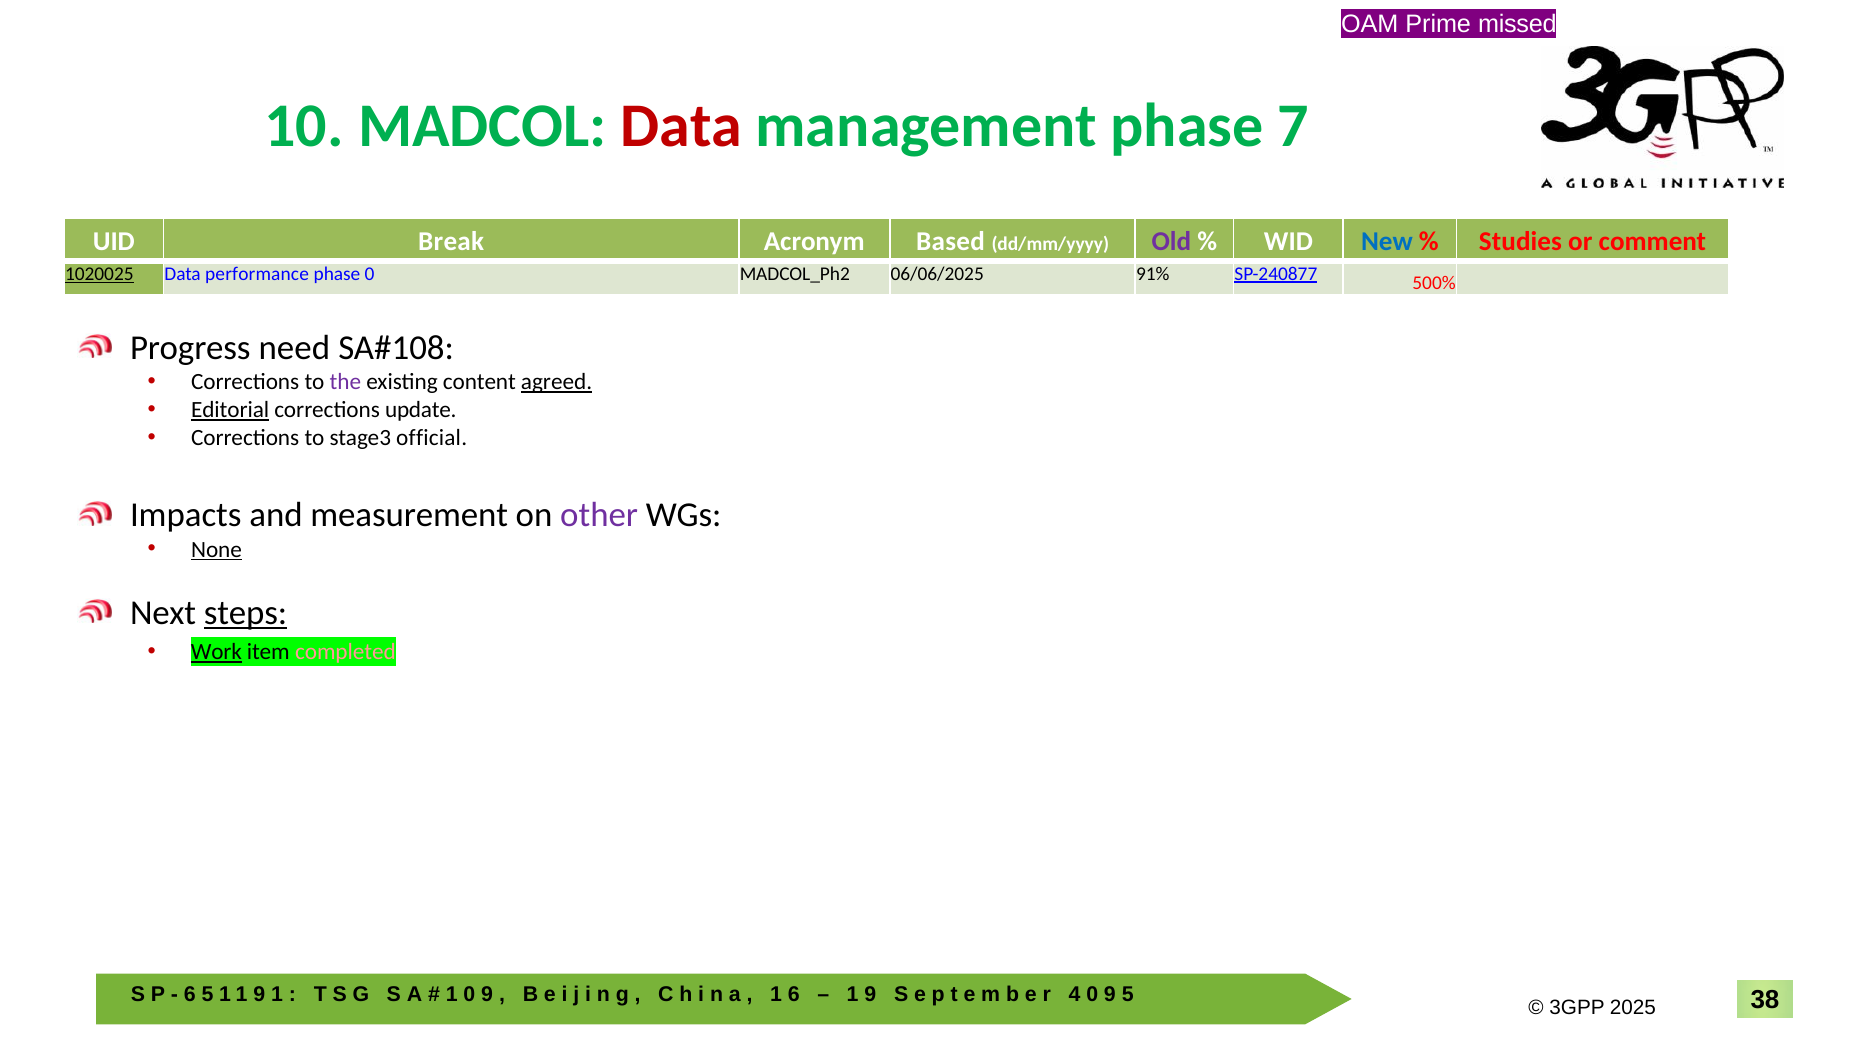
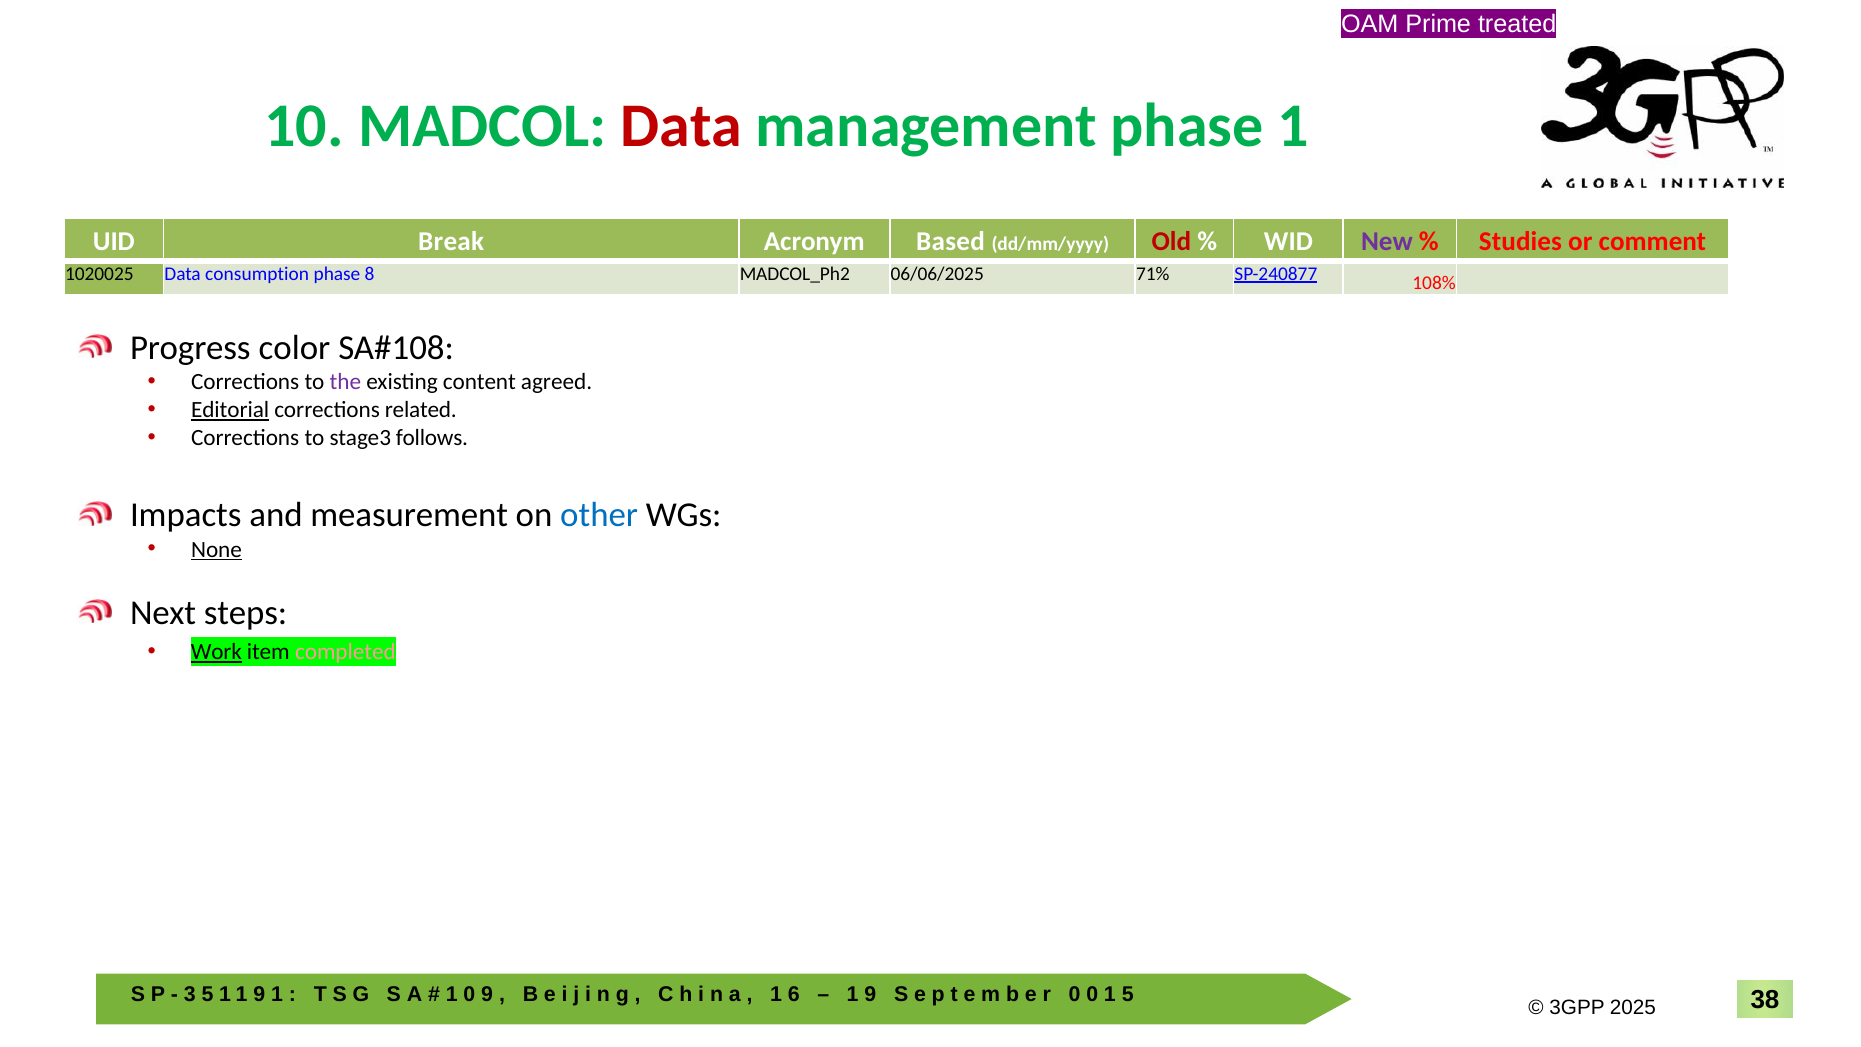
missed: missed -> treated (1517, 24)
phase 7: 7 -> 1 (1293, 126)
Old colour: purple -> red (1171, 241)
New colour: blue -> purple (1387, 241)
1020025 underline: present -> none (99, 274)
performance: performance -> consumption (257, 274)
phase 0: 0 -> 8 (369, 274)
91%: 91% -> 71% (1153, 274)
500%: 500% -> 108% (1434, 283)
need: need -> color (294, 348)
agreed underline: present -> none (557, 382)
update: update -> related (421, 410)
official: official -> follows (432, 438)
other colour: purple -> blue (599, 515)
steps underline: present -> none (246, 613)
6: 6 -> 3 (190, 994)
4: 4 -> 0 (1075, 994)
9: 9 -> 1 (1110, 994)
